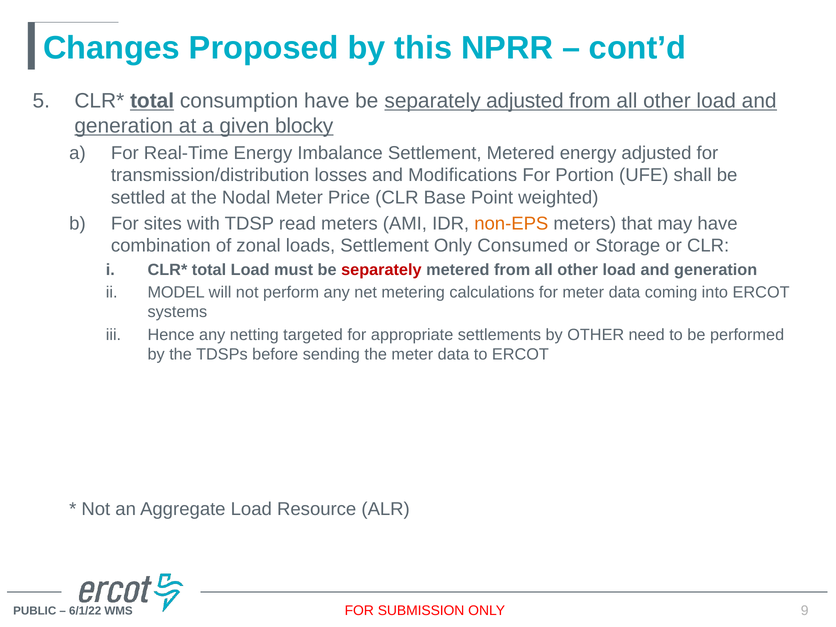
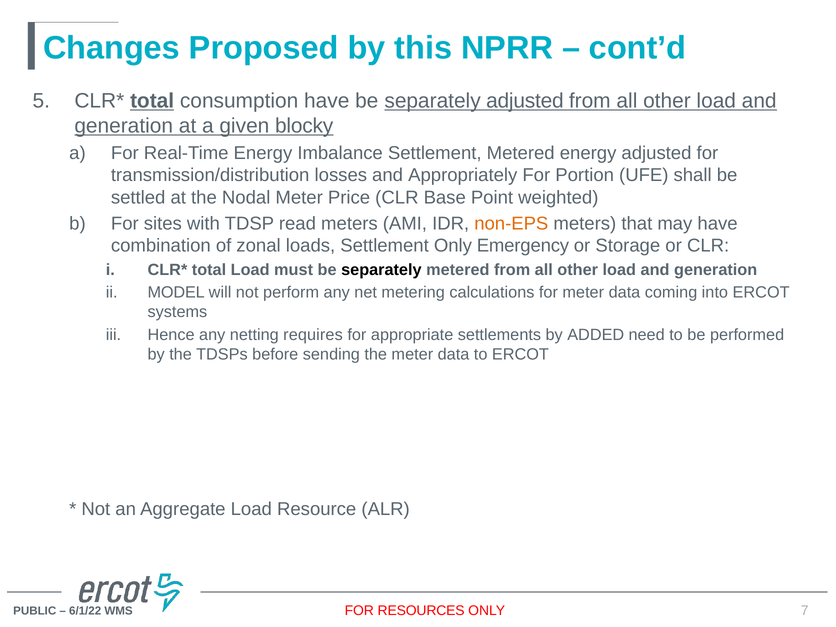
Modifications: Modifications -> Appropriately (463, 175)
Consumed: Consumed -> Emergency (523, 246)
separately colour: red -> black (381, 270)
targeted: targeted -> requires (313, 335)
by OTHER: OTHER -> ADDED (596, 335)
SUBMISSION: SUBMISSION -> RESOURCES (421, 611)
9: 9 -> 7 (805, 611)
